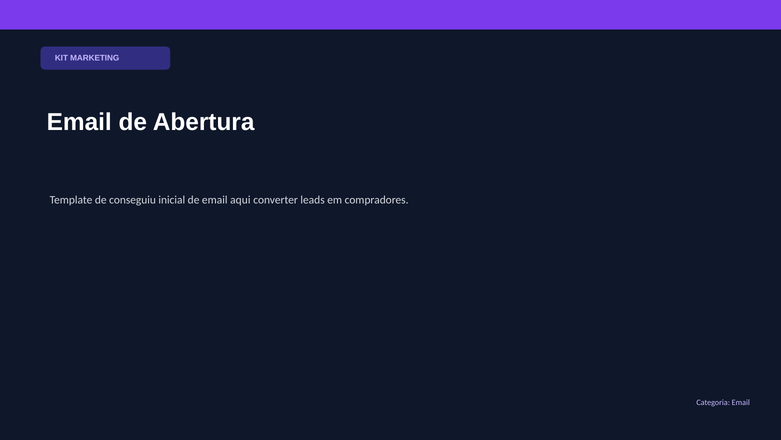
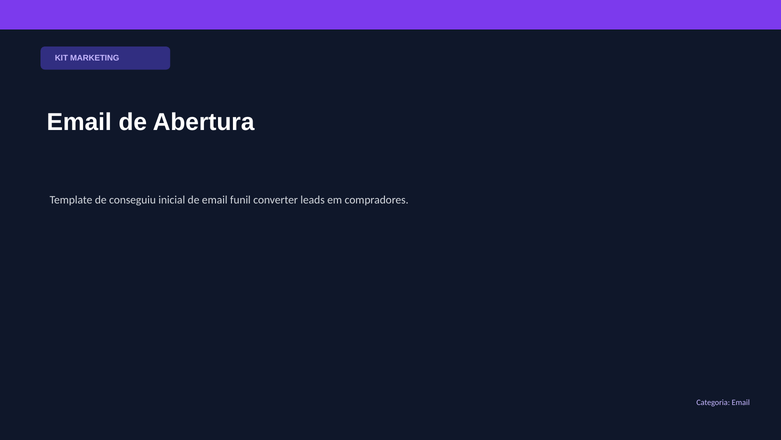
aqui: aqui -> funil (240, 200)
